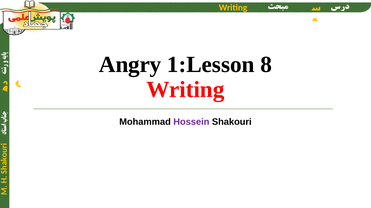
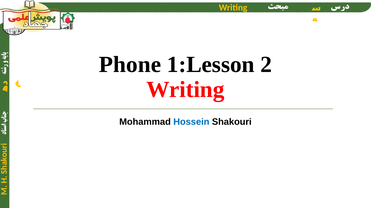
Angry: Angry -> Phone (130, 65)
8: 8 -> 2 (266, 65)
Hossein colour: purple -> blue (191, 122)
